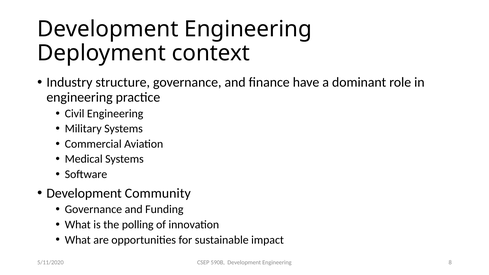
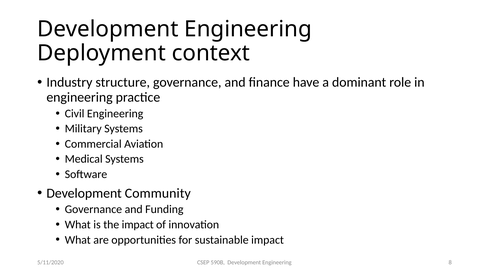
the polling: polling -> impact (138, 225)
